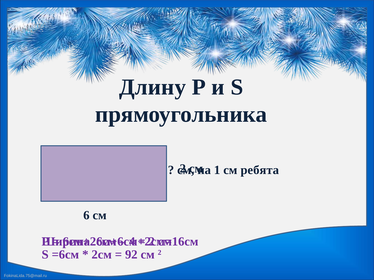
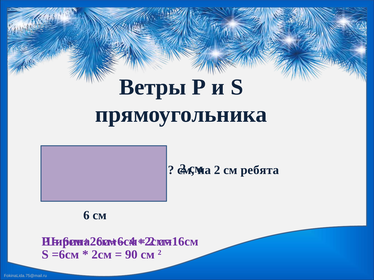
Длину: Длину -> Ветры (153, 87)
1: 1 -> 2 (217, 170)
92: 92 -> 90 (131, 255)
